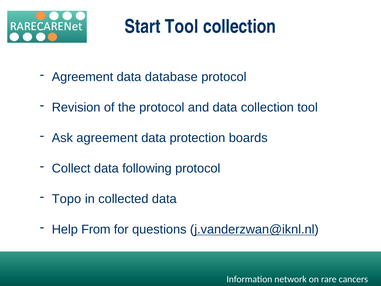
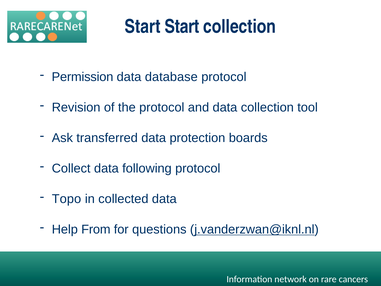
Start Tool: Tool -> Start (182, 27)
Agreement: Agreement -> Permission (83, 77)
Ask agreement: agreement -> transferred (107, 138)
